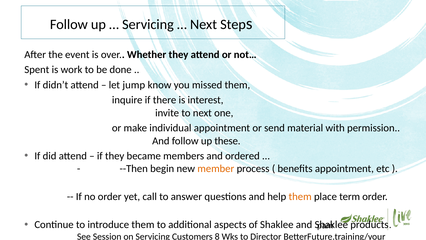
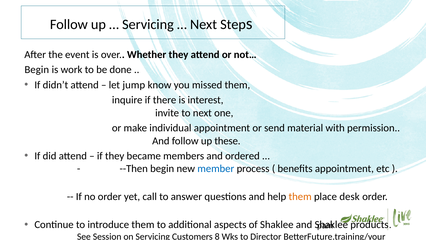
Spent: Spent -> Begin (37, 70)
member colour: orange -> blue (216, 169)
term: term -> desk (350, 196)
